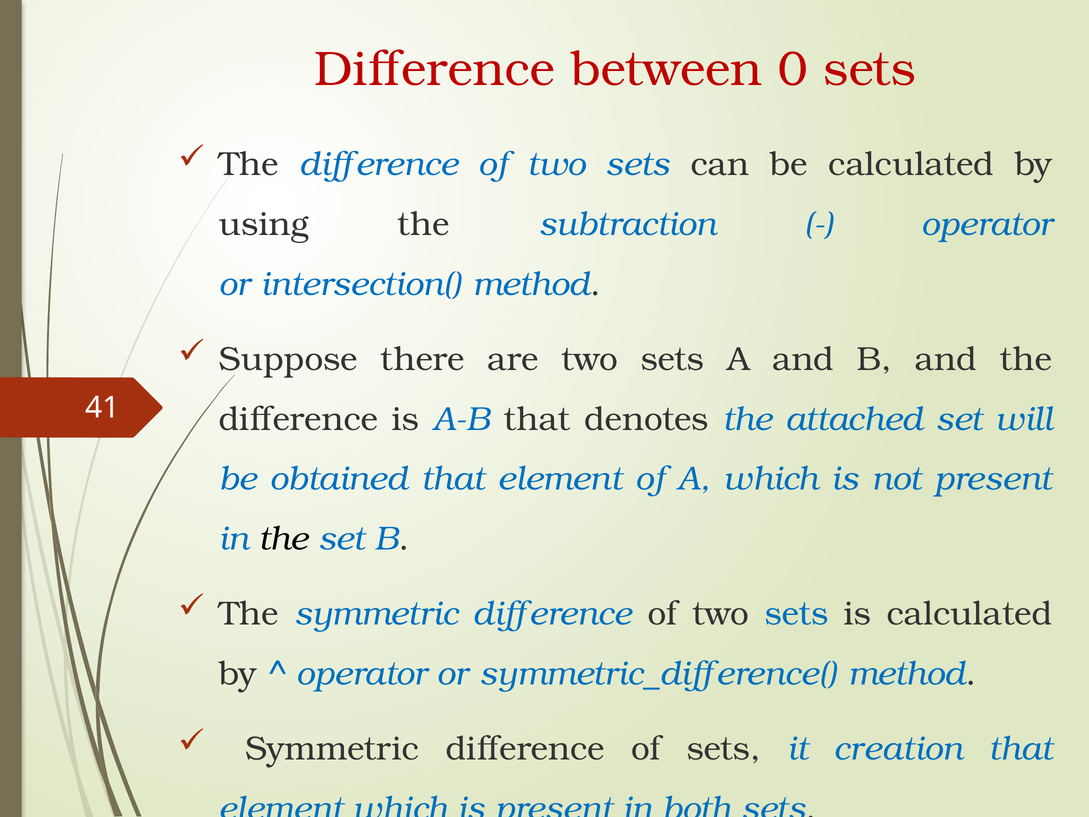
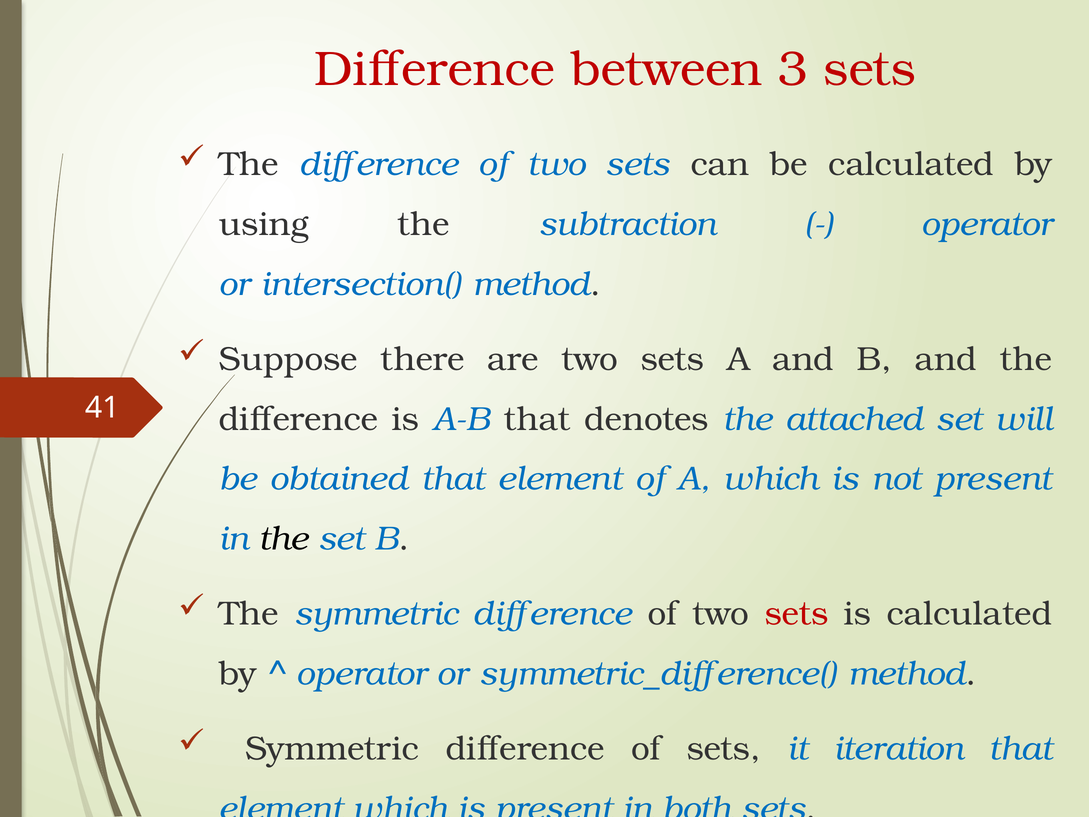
0: 0 -> 3 (793, 69)
sets colour: blue -> red (796, 614)
creation: creation -> iteration (899, 749)
